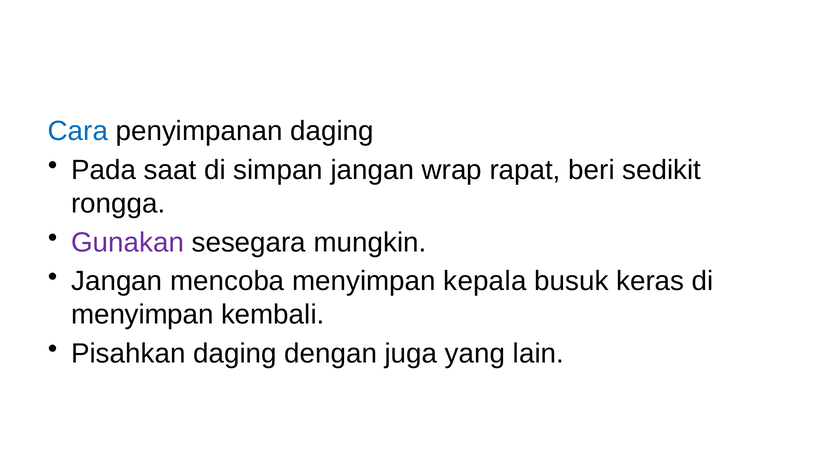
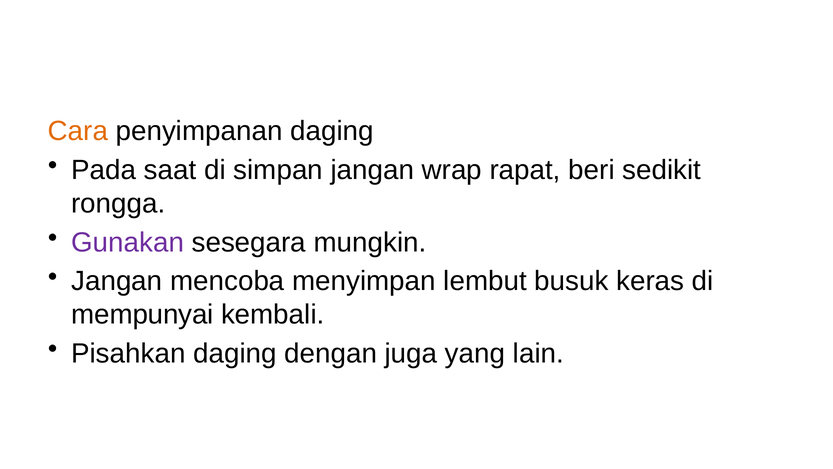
Cara colour: blue -> orange (78, 131)
kepala: kepala -> lembut (485, 281)
menyimpan: menyimpan -> mempunyai (142, 314)
